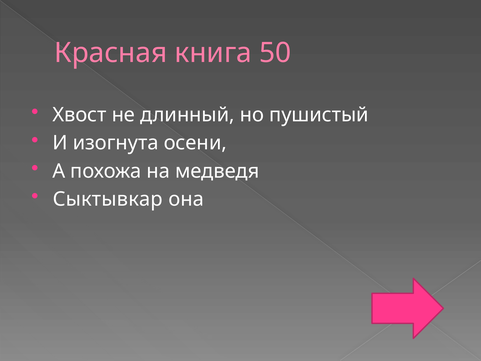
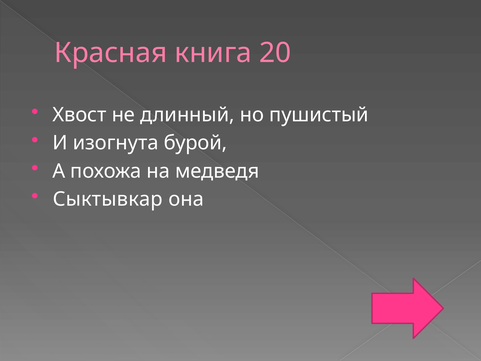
50: 50 -> 20 (275, 53)
осени: осени -> бурой (195, 143)
